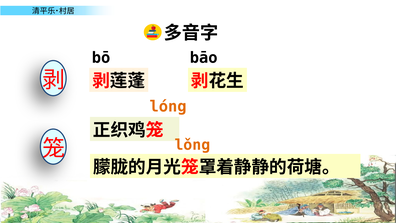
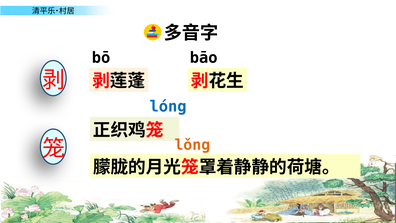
lóng colour: orange -> blue (168, 106)
